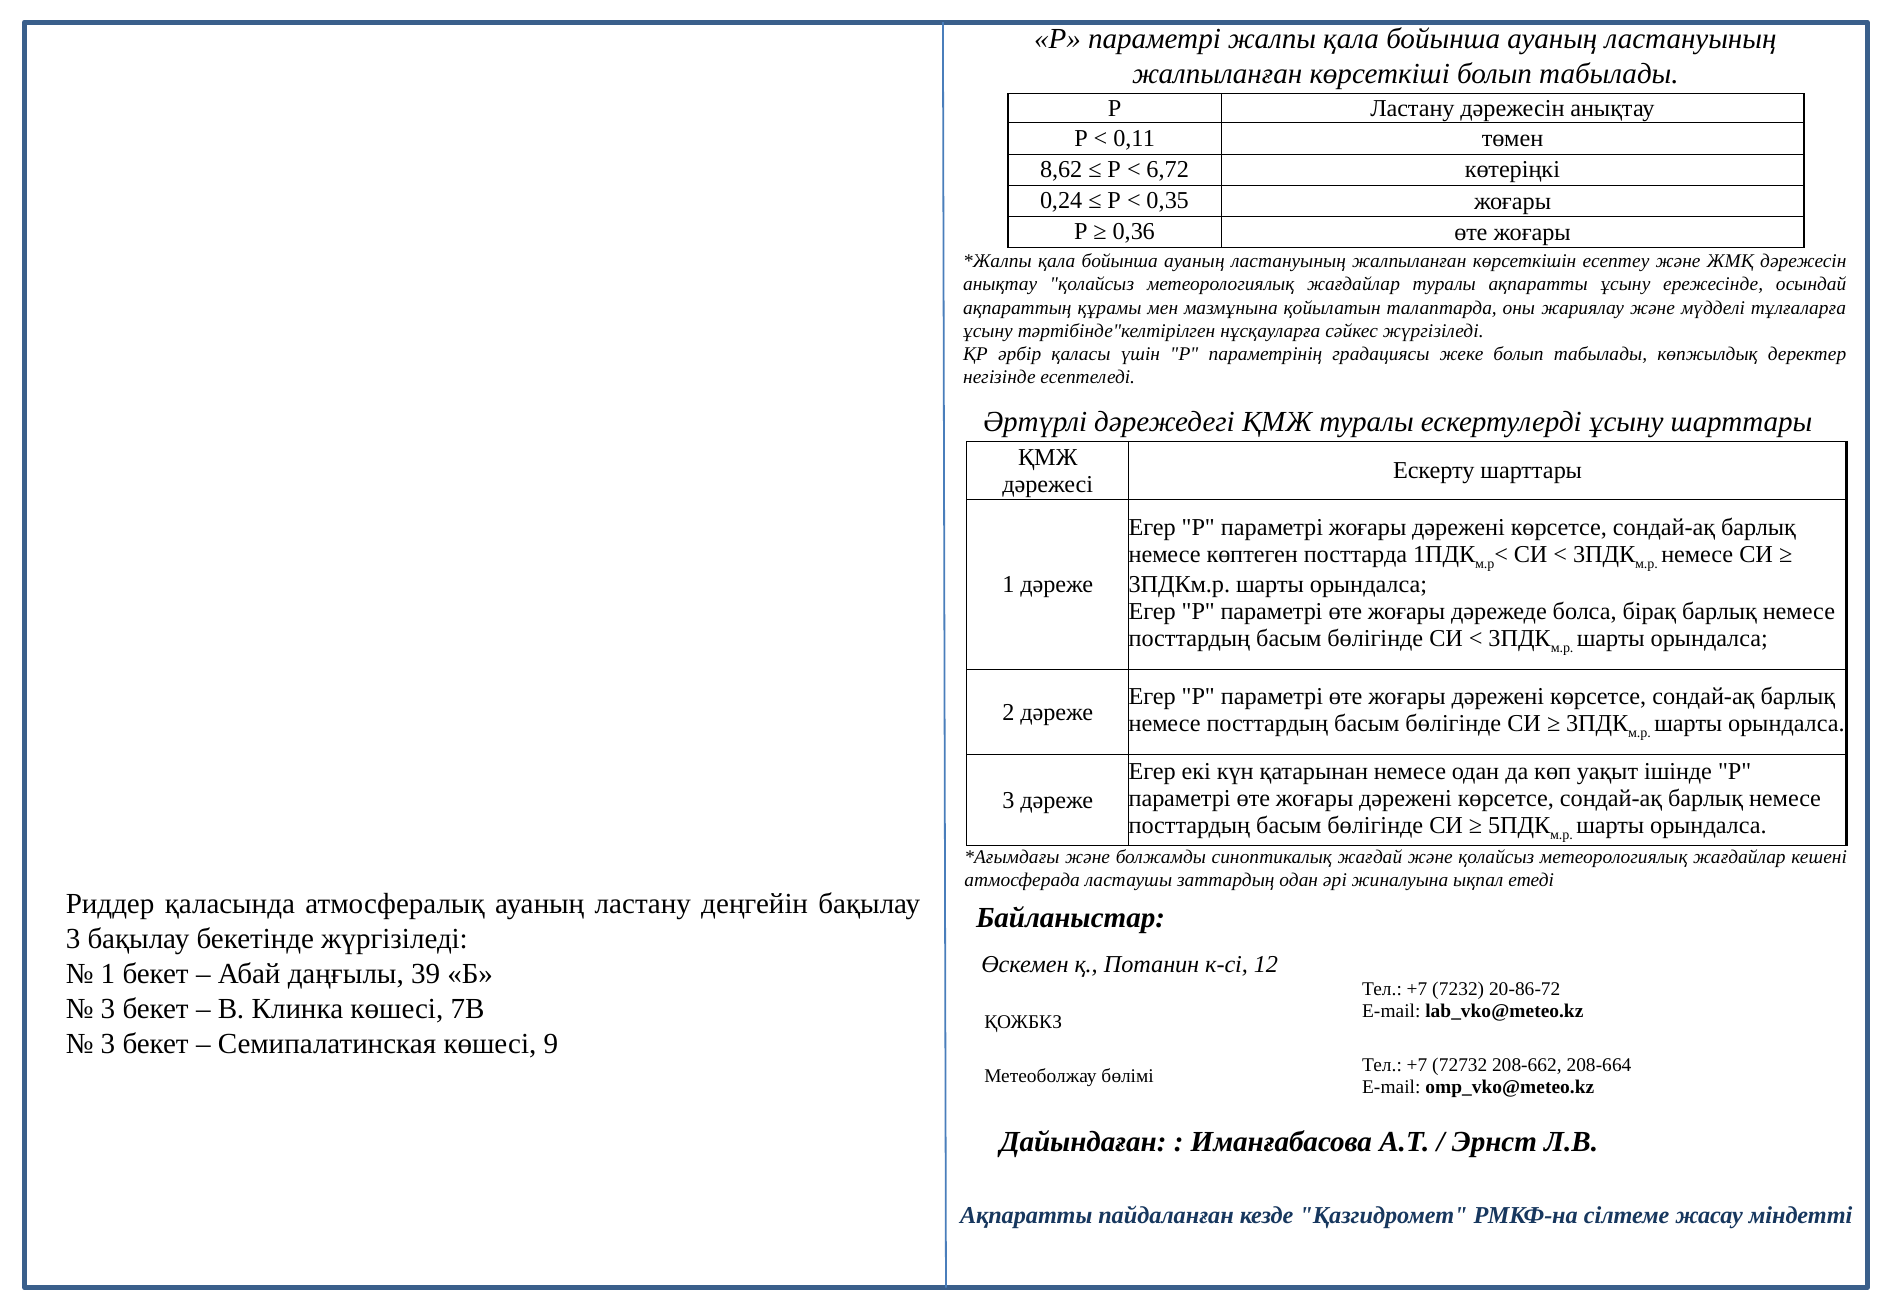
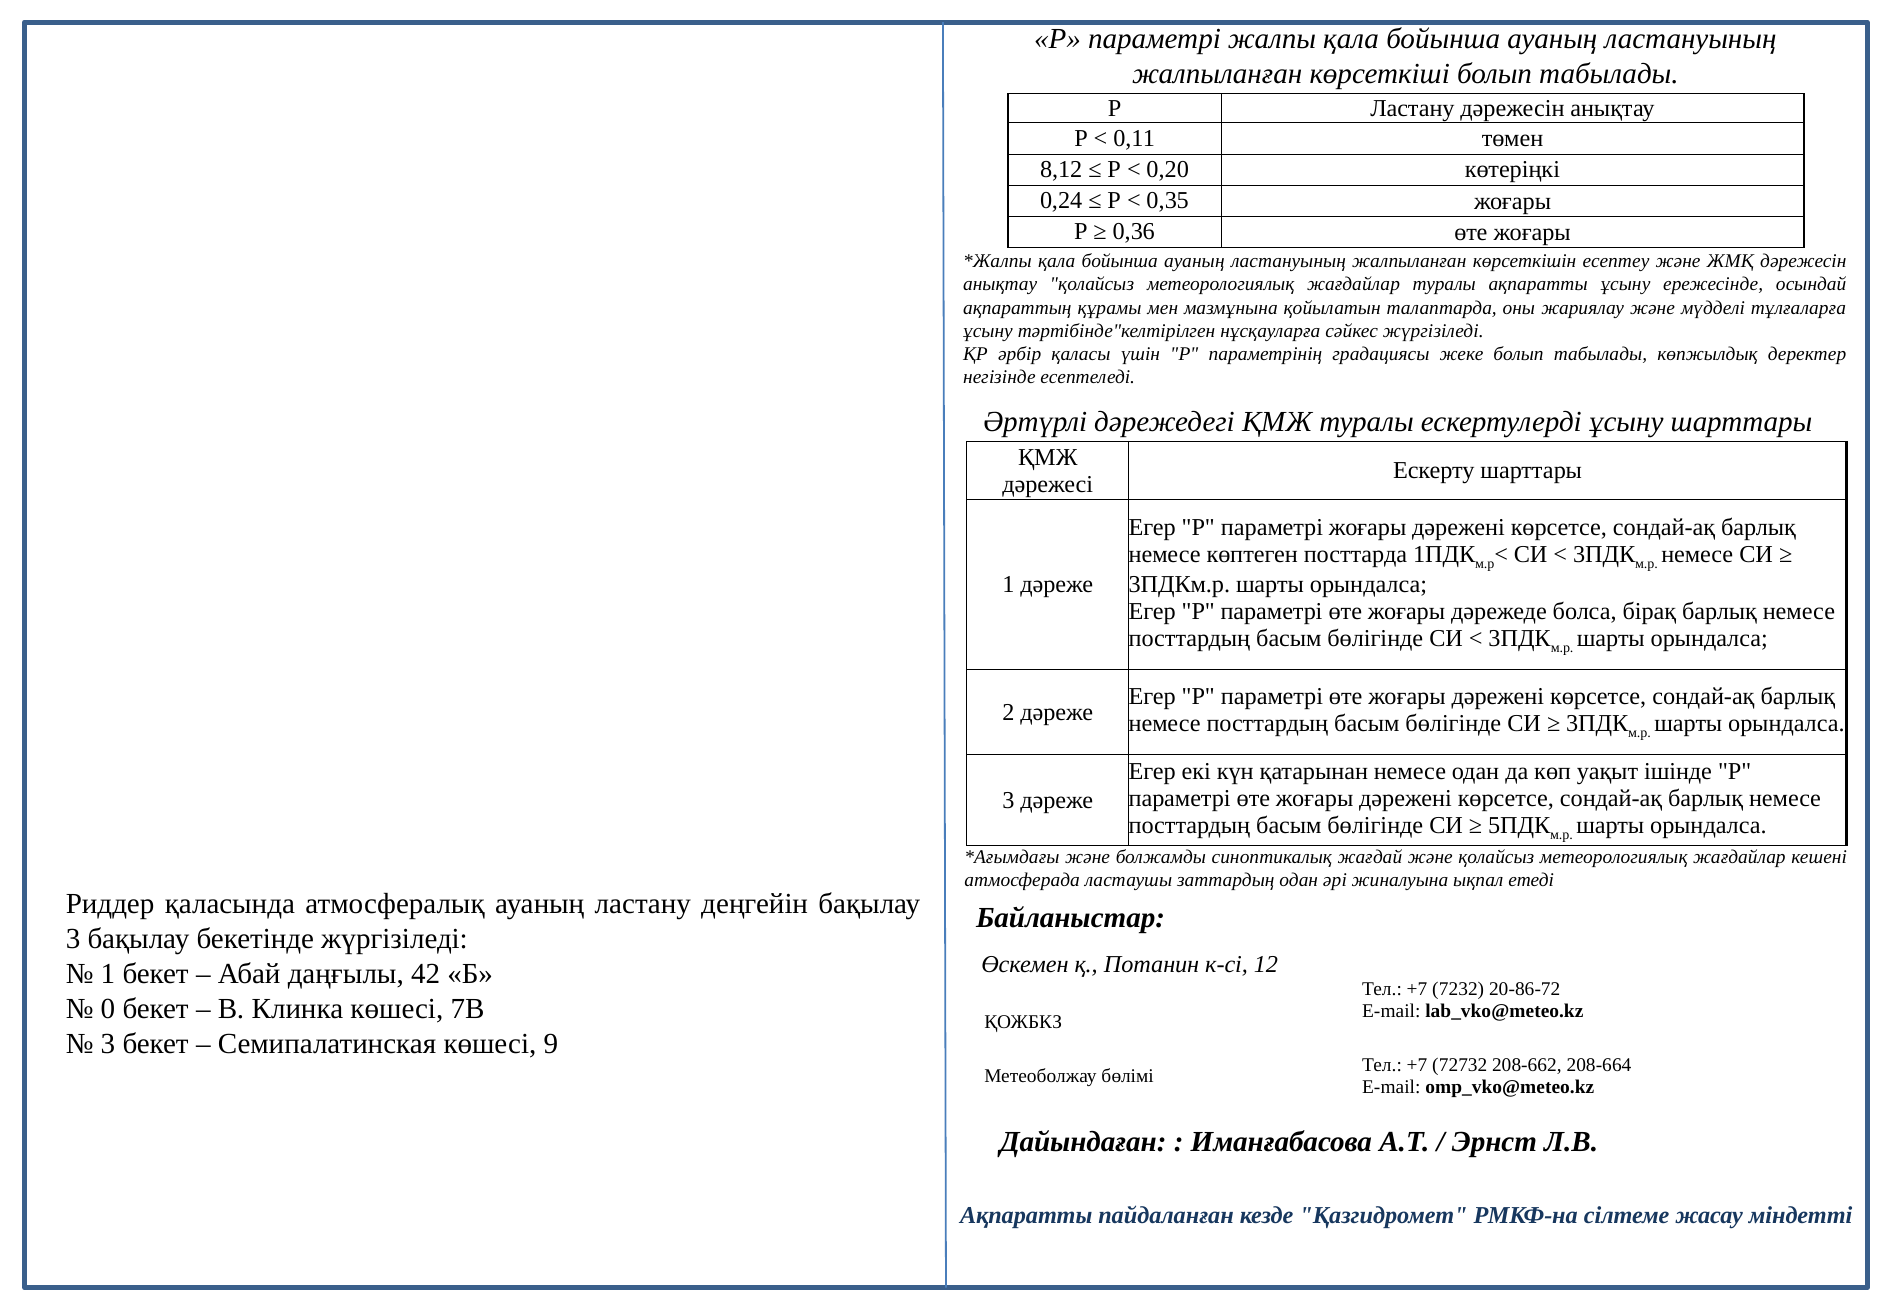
8,62: 8,62 -> 8,12 (1061, 170)
6,72: 6,72 -> 0,20 (1168, 170)
39: 39 -> 42 (426, 974)
3: 3 -> 0 (108, 1009)
